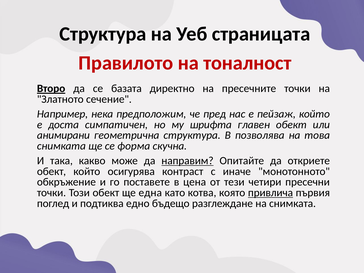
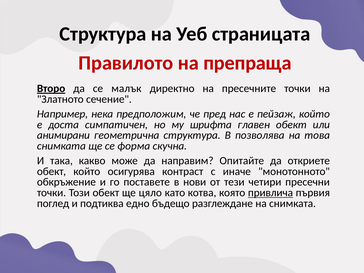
тоналност: тоналност -> препраща (247, 63)
базата: базата -> малък (126, 89)
направим underline: present -> none (187, 161)
цена: цена -> нови (195, 182)
една: една -> цяло (150, 193)
